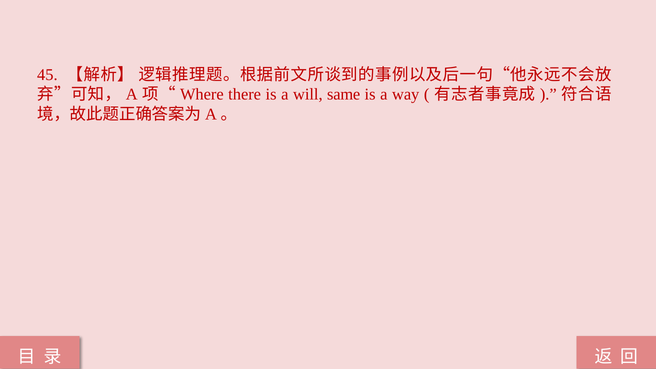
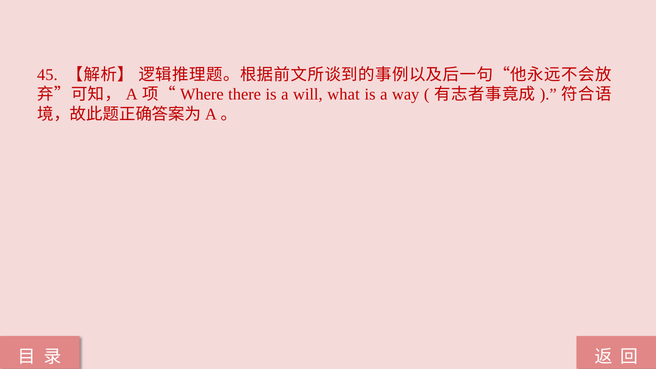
same: same -> what (344, 95)
